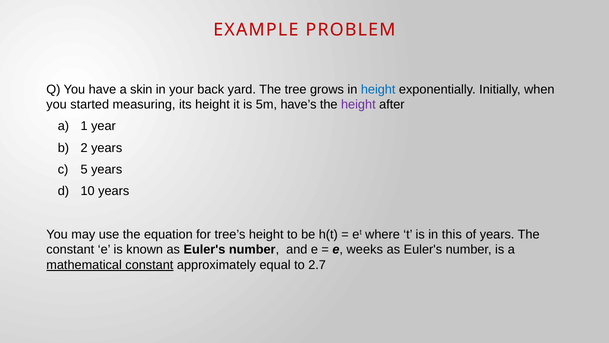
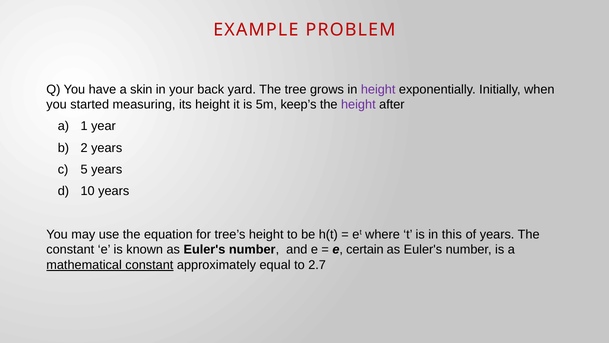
height colour: blue -> purple (378, 89)
have’s: have’s -> keep’s (299, 104)
weeks: weeks -> certain (365, 249)
